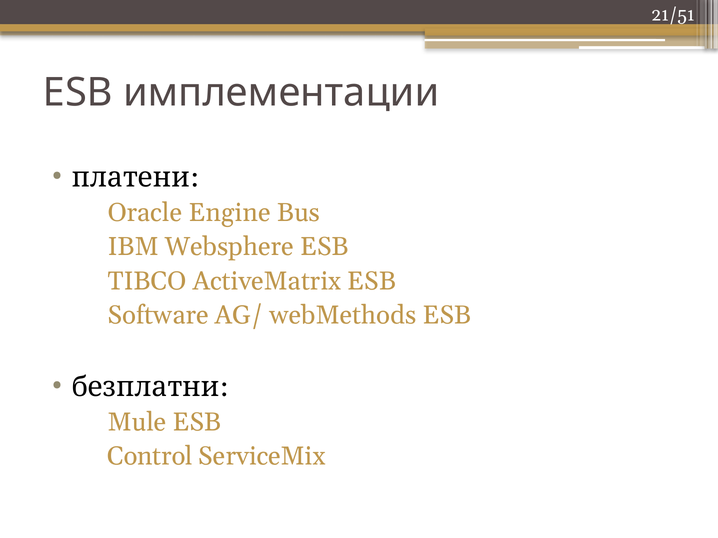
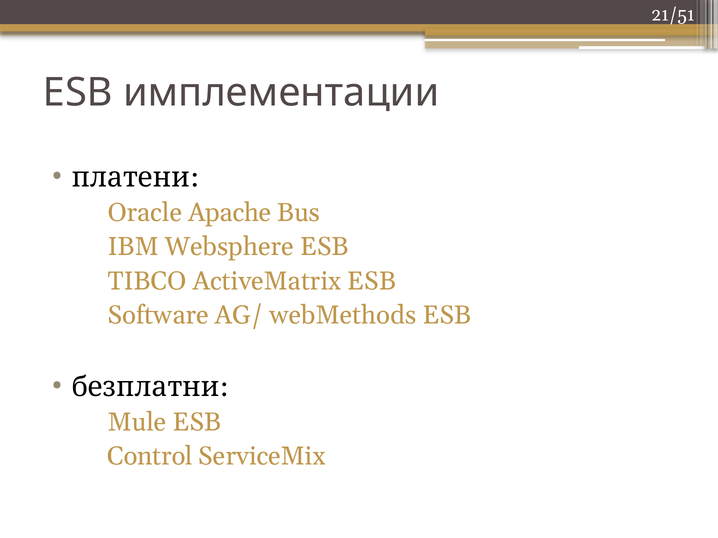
Engine: Engine -> Apache (230, 213)
